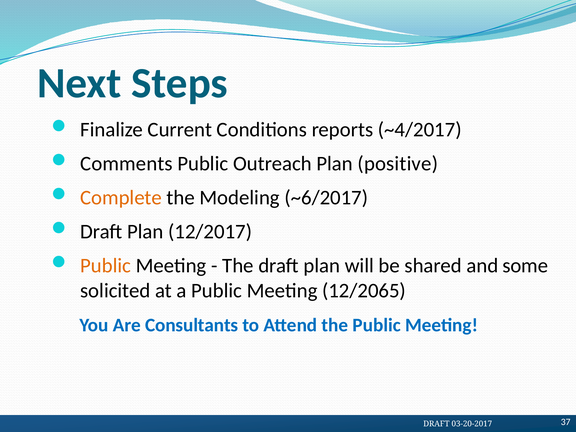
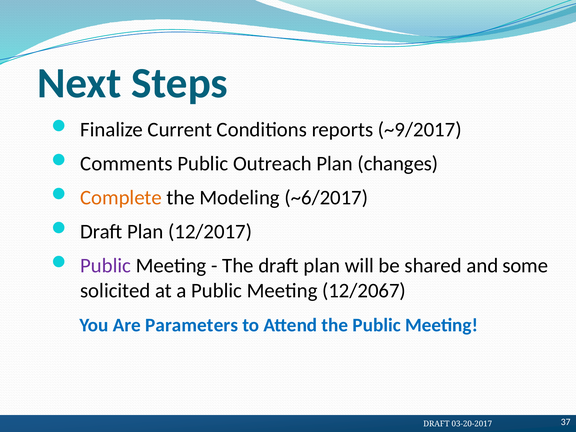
~4/2017: ~4/2017 -> ~9/2017 (420, 130)
positive: positive -> changes (398, 164)
Public colour: orange -> purple (106, 265)
12/2065: 12/2065 -> 12/2067 (364, 291)
Consultants: Consultants -> Parameters (192, 325)
